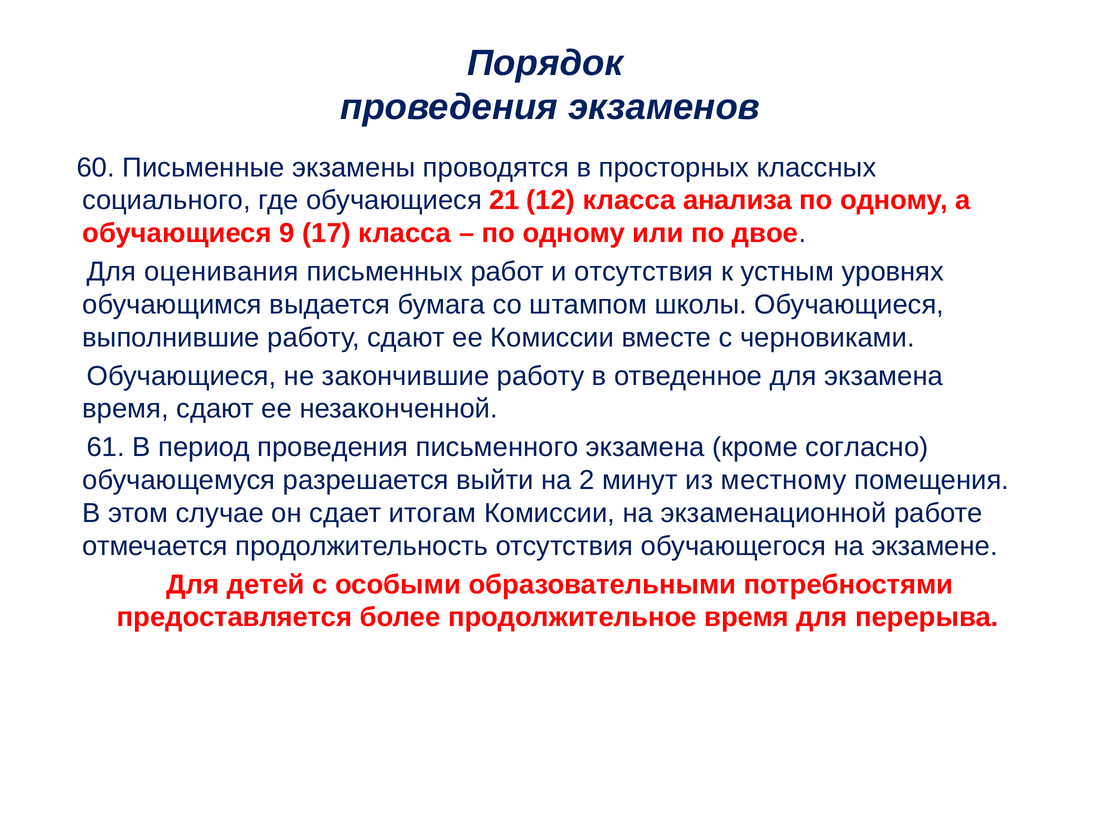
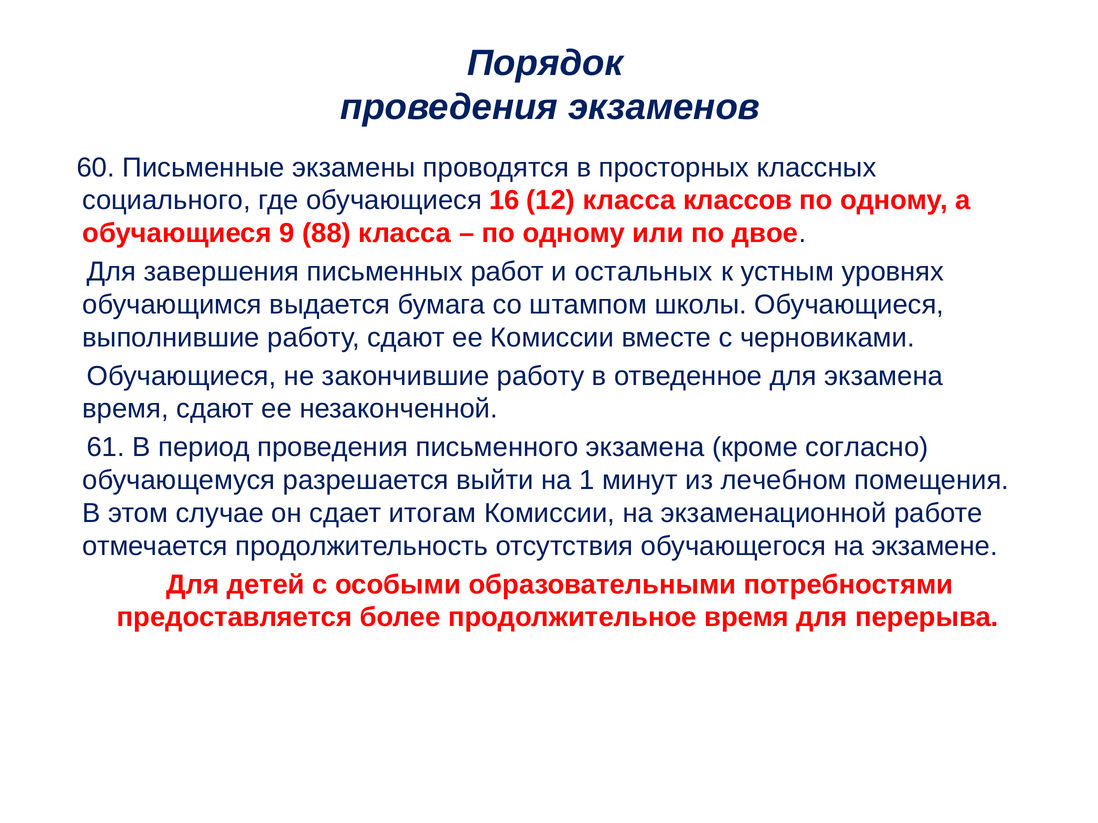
21: 21 -> 16 (504, 201)
анализа: анализа -> классов (737, 201)
17: 17 -> 88 (327, 233)
оценивания: оценивания -> завершения (222, 272)
и отсутствия: отсутствия -> остальных (644, 272)
2: 2 -> 1 (587, 481)
местному: местному -> лечебном (784, 481)
